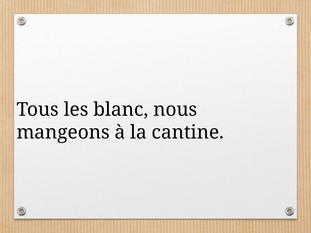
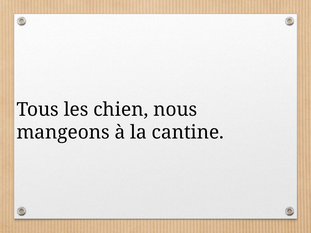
blanc: blanc -> chien (121, 110)
